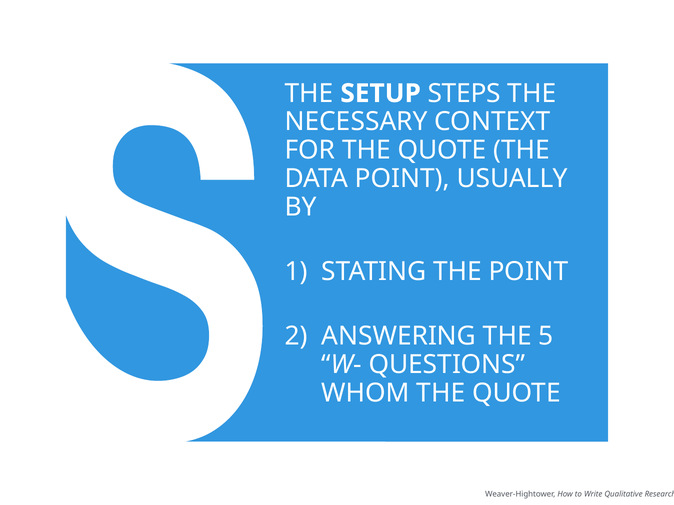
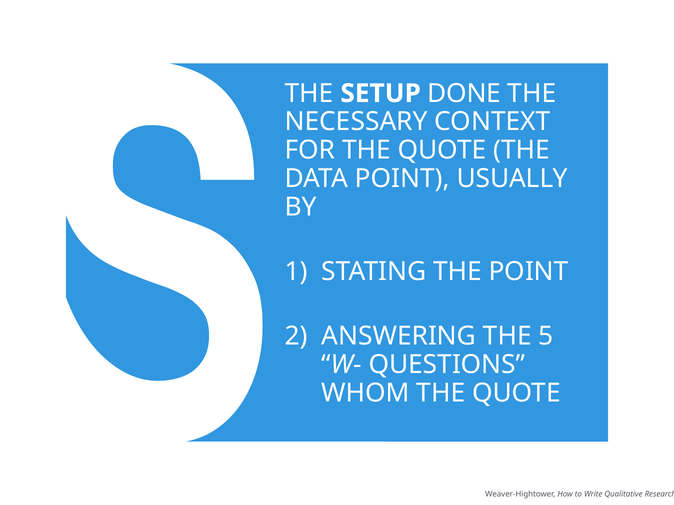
STEPS: STEPS -> DONE (464, 93)
